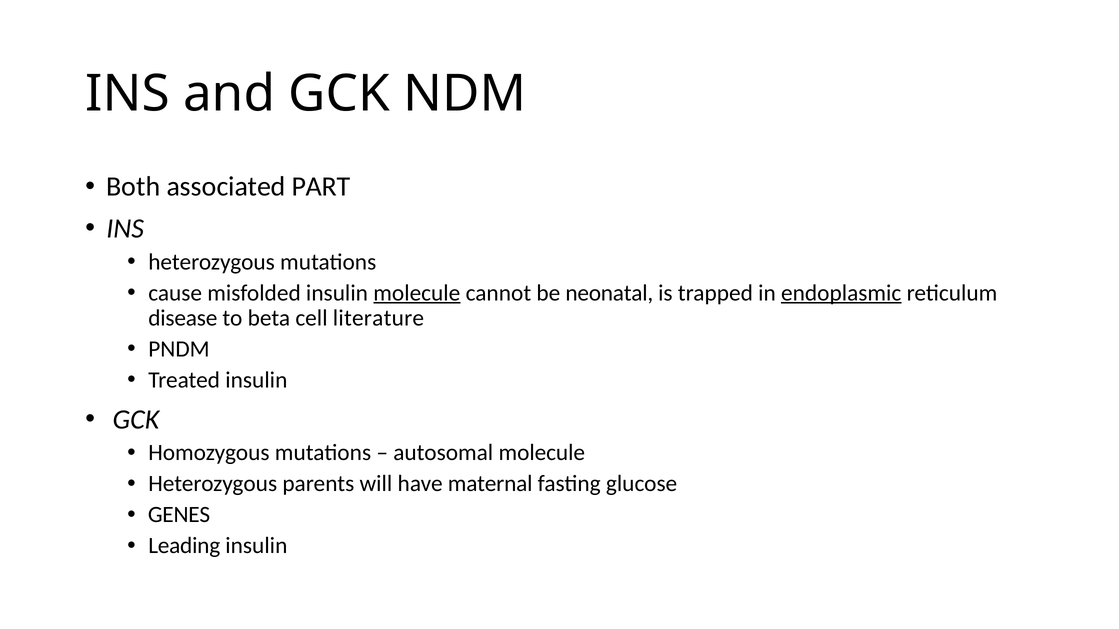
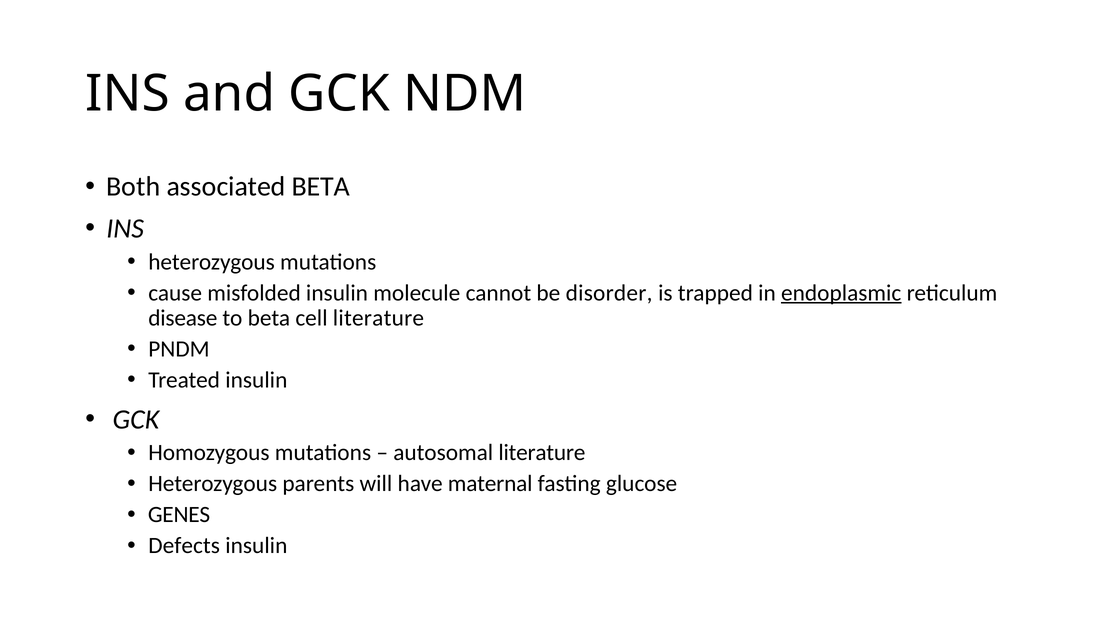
associated PART: PART -> BETA (321, 187)
molecule underline: present -> none (417, 293)
neonatal: neonatal -> disorder (609, 293)
autosomal molecule: molecule -> literature (542, 453)
Leading: Leading -> Defects (184, 546)
